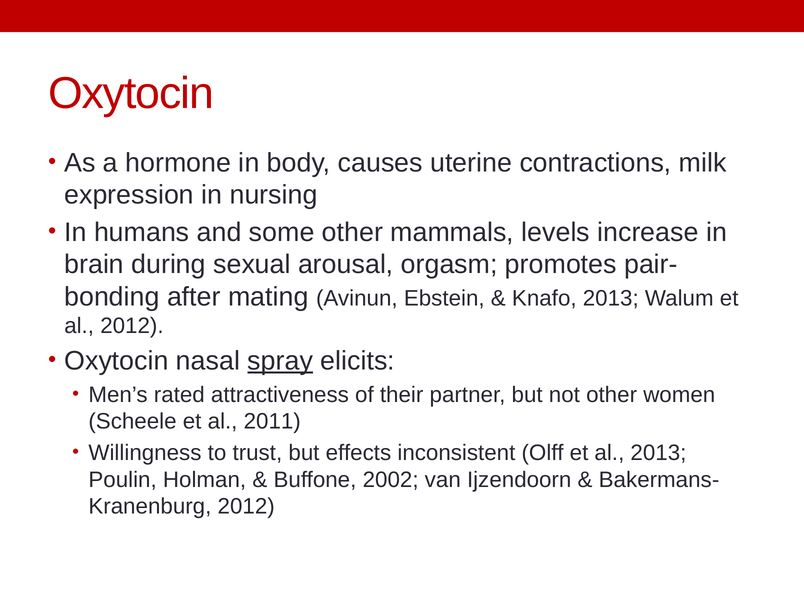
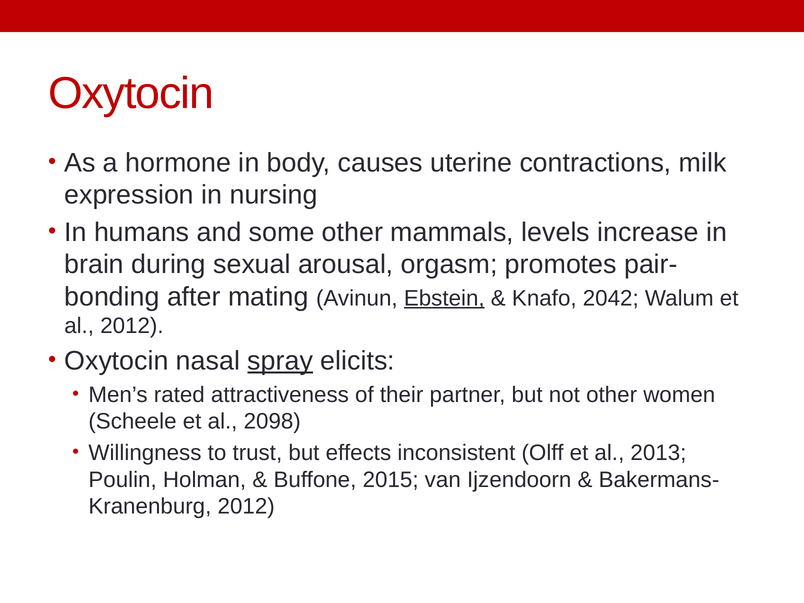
Ebstein underline: none -> present (444, 298)
Knafo 2013: 2013 -> 2042 (611, 298)
2011: 2011 -> 2098 (272, 422)
2002: 2002 -> 2015 (391, 480)
